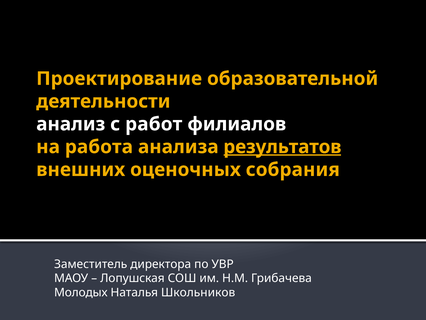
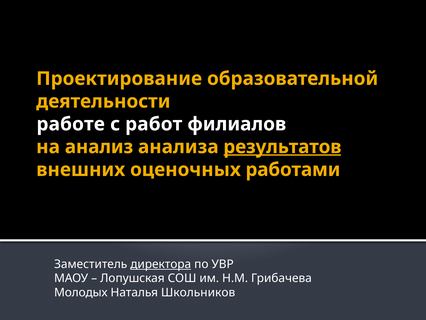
анализ: анализ -> работе (71, 124)
работа: работа -> анализ (99, 147)
собрания: собрания -> работами (293, 169)
директора underline: none -> present (161, 264)
